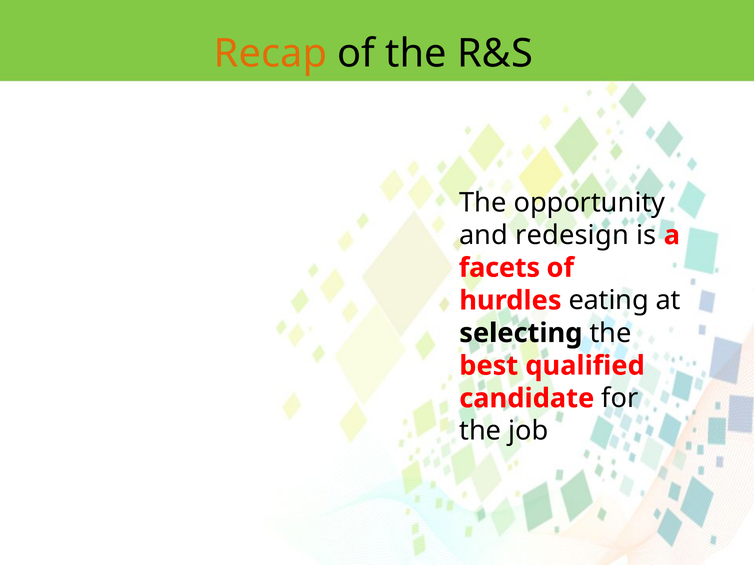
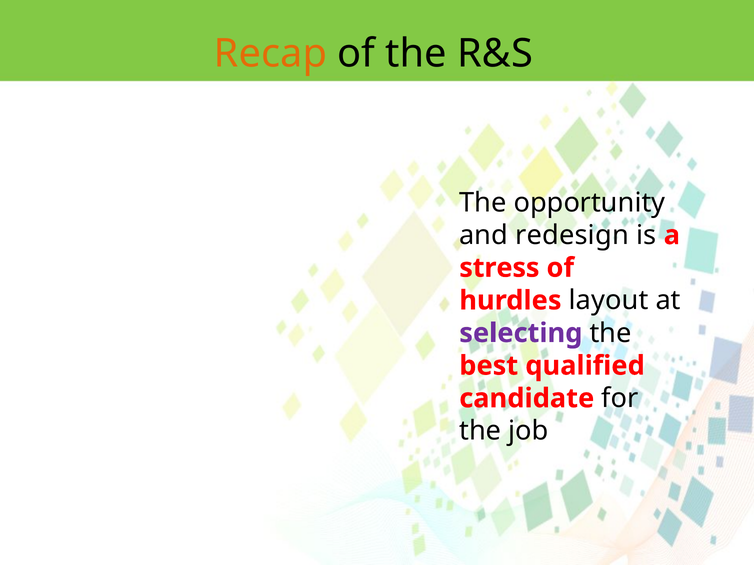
facets: facets -> stress (499, 268)
eating: eating -> layout (609, 301)
selecting colour: black -> purple (521, 333)
